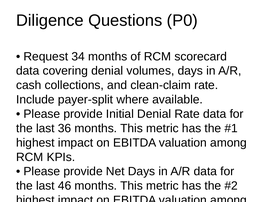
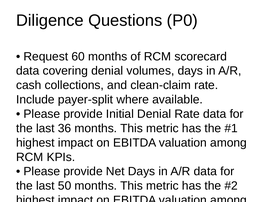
34: 34 -> 60 (78, 56)
46: 46 -> 50 (65, 186)
